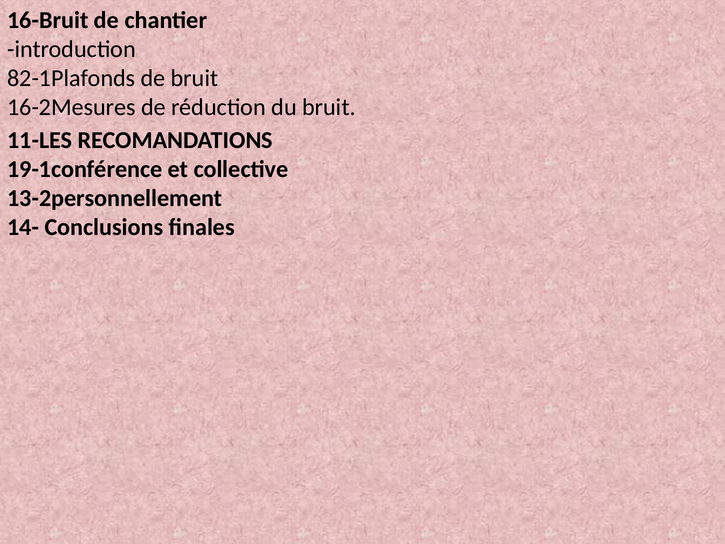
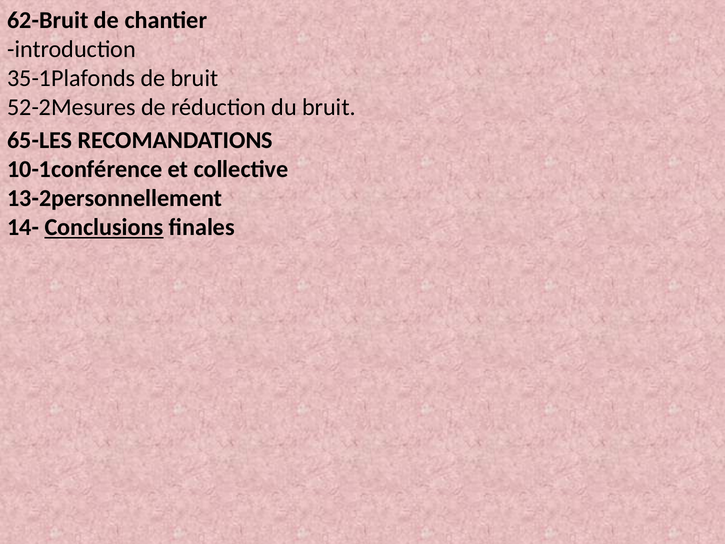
16-Bruit: 16-Bruit -> 62-Bruit (48, 20)
82-1Plafonds: 82-1Plafonds -> 35-1Plafonds (71, 78)
16-2Mesures: 16-2Mesures -> 52-2Mesures (71, 107)
11-LES: 11-LES -> 65-LES (40, 140)
19-1conférence: 19-1conférence -> 10-1conférence (85, 169)
Conclusions underline: none -> present (104, 227)
